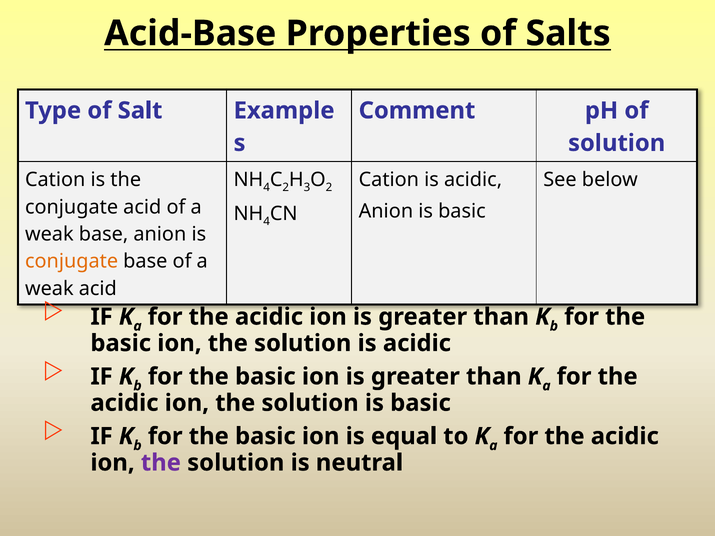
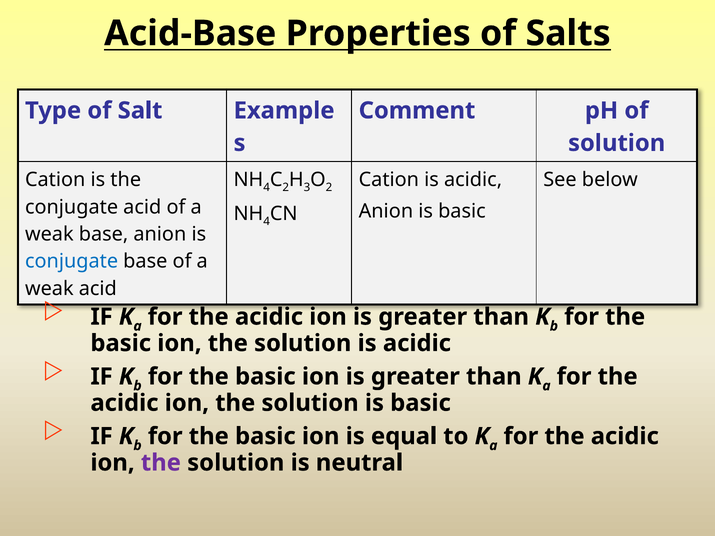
conjugate colour: orange -> blue (72, 261)
